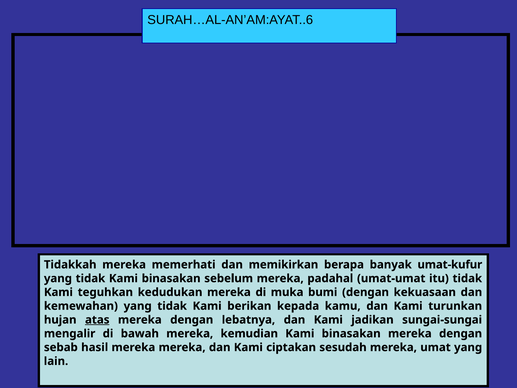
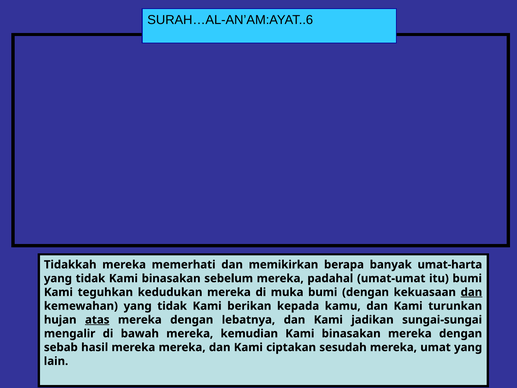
umat-kufur: umat-kufur -> umat-harta (450, 264)
itu tidak: tidak -> bumi (467, 278)
dan underline: none -> present (471, 292)
